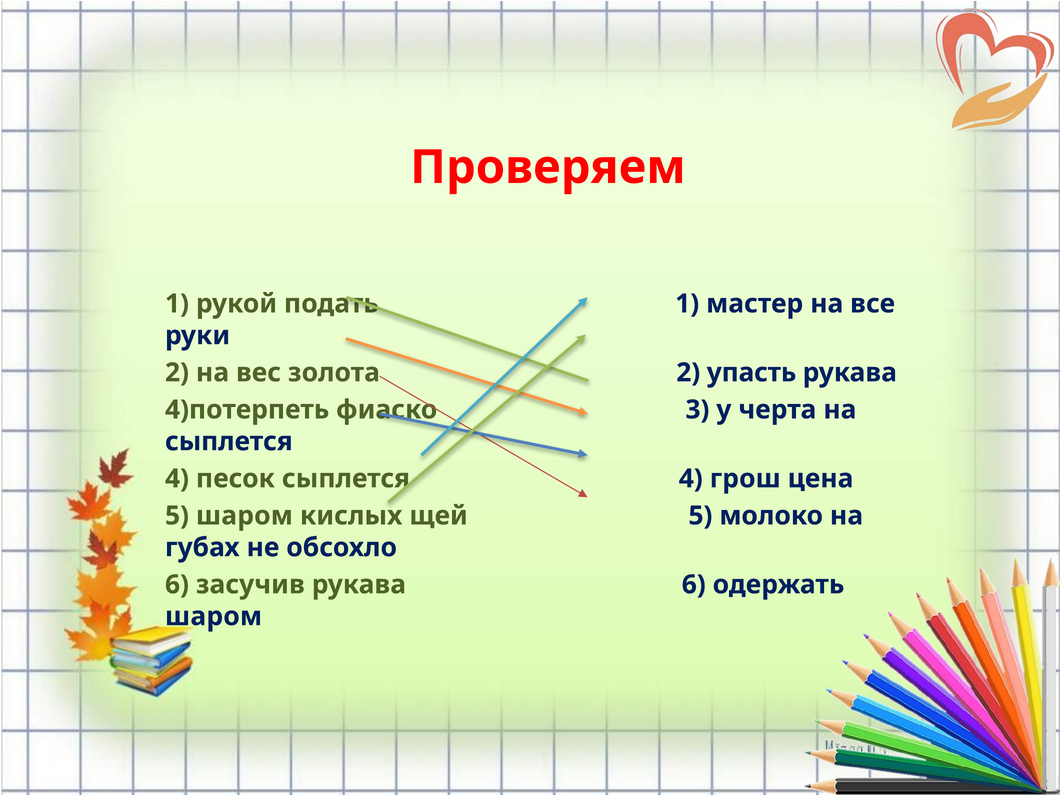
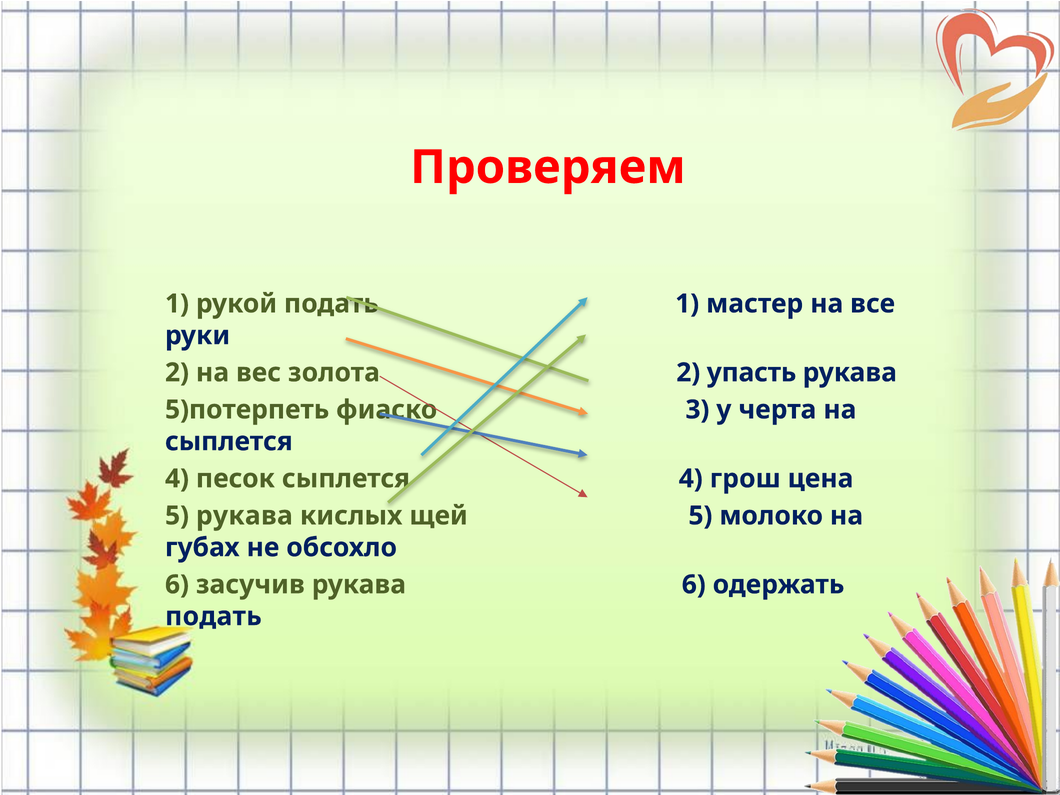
4)потерпеть: 4)потерпеть -> 5)потерпеть (247, 410)
5 шаром: шаром -> рукава (244, 516)
шаром: шаром -> подать (213, 616)
